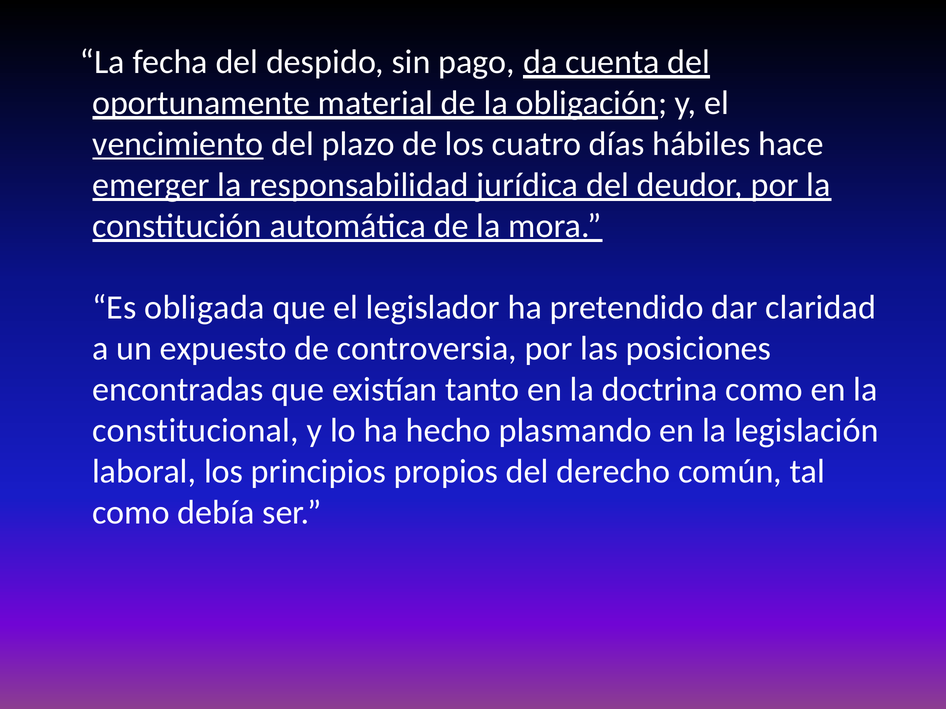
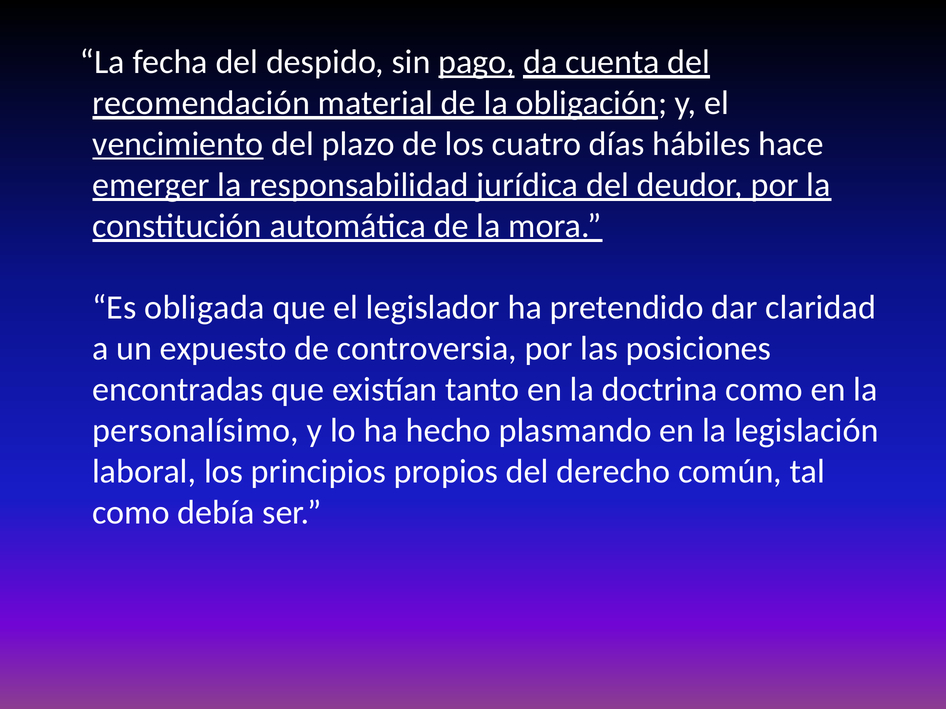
pago underline: none -> present (477, 62)
oportunamente: oportunamente -> recomendación (201, 103)
constitucional: constitucional -> personalísimo (196, 431)
